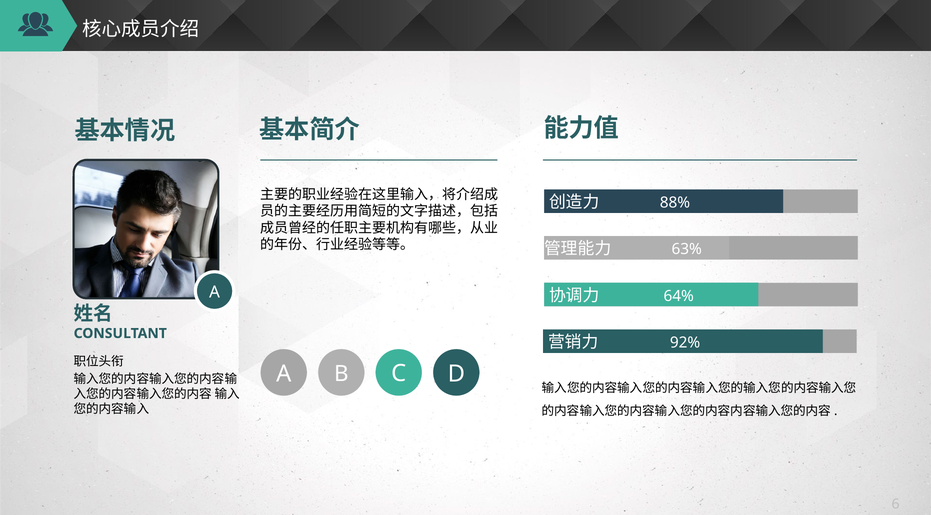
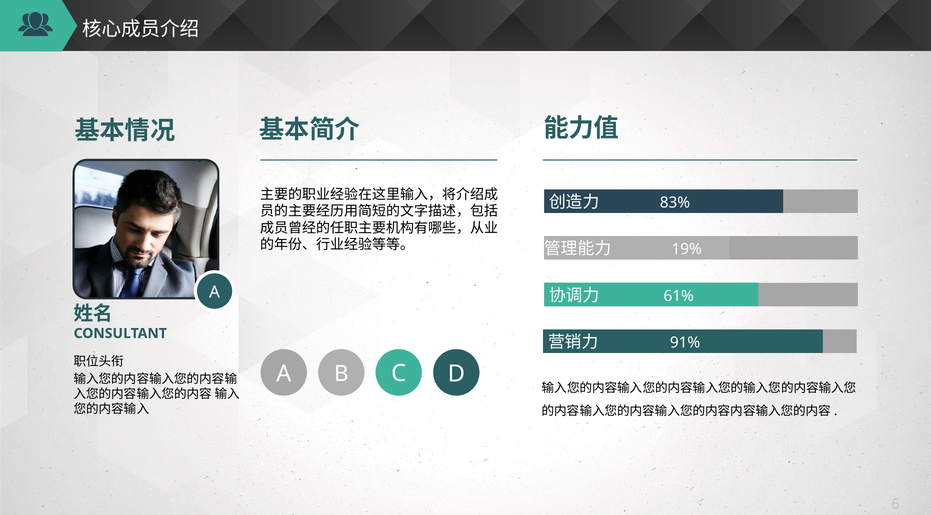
88%: 88% -> 83% (675, 203)
63%: 63% -> 19% (687, 249)
64%: 64% -> 61% (679, 296)
92%: 92% -> 91% (685, 343)
